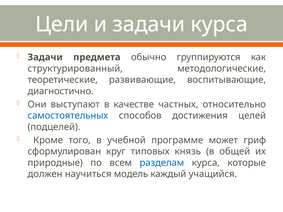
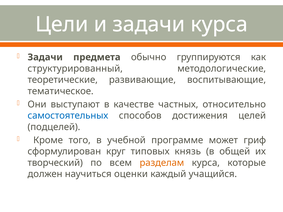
диагностично: диагностично -> тематическое (61, 91)
природные: природные -> творческий (55, 163)
разделам colour: blue -> orange (162, 163)
модель: модель -> оценки (131, 174)
